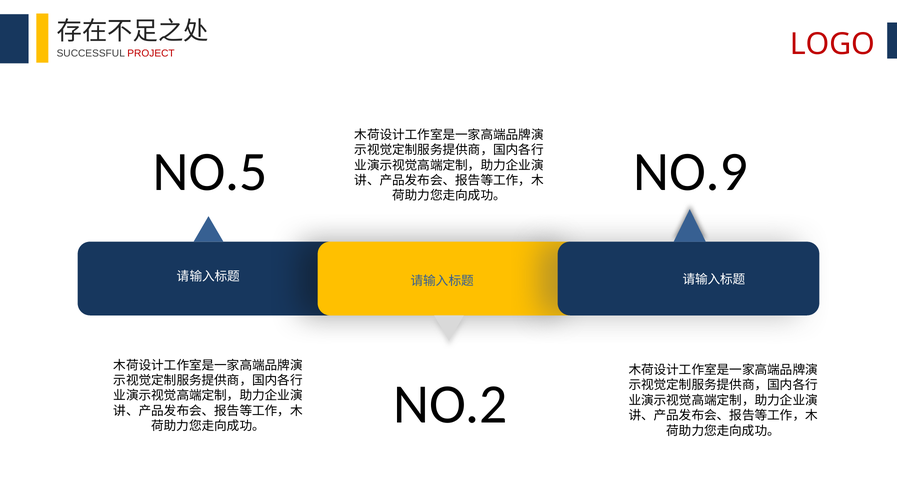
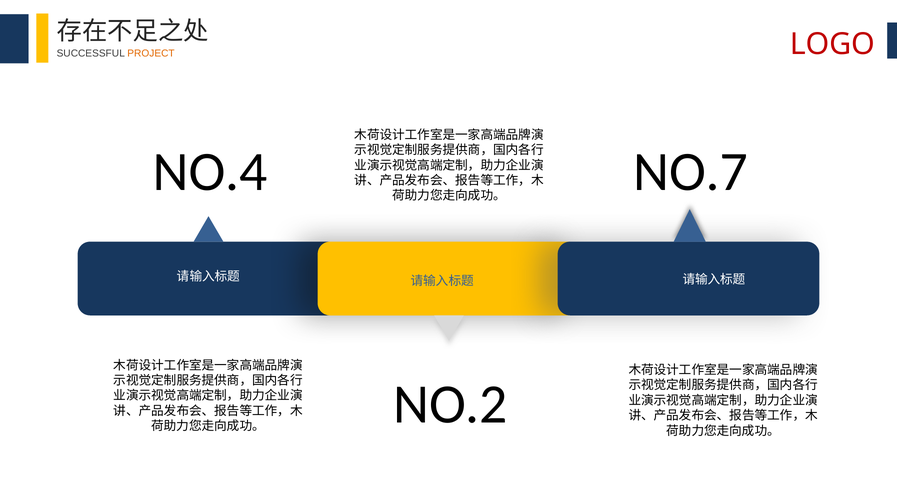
PROJECT colour: red -> orange (151, 53)
NO.9: NO.9 -> NO.7 (691, 172)
NO.5: NO.5 -> NO.4 (210, 172)
